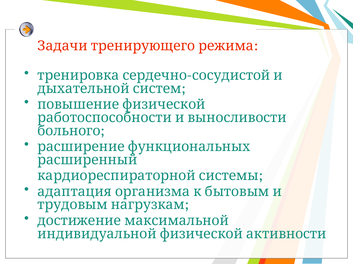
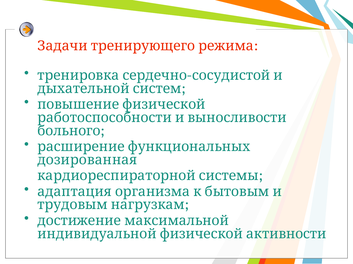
расширенный: расширенный -> дозированная (87, 160)
